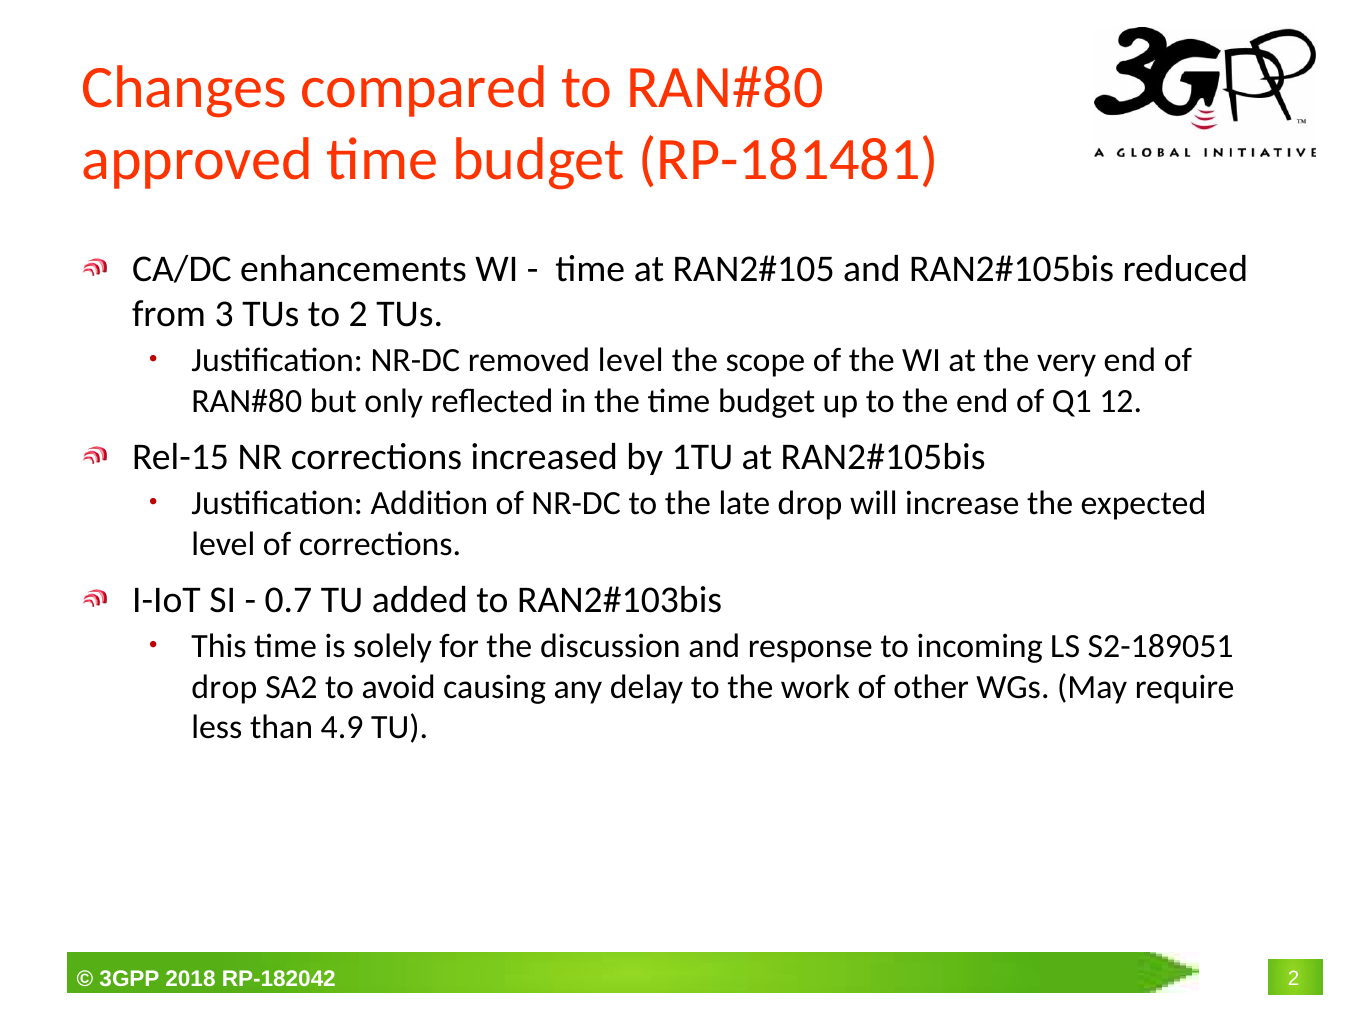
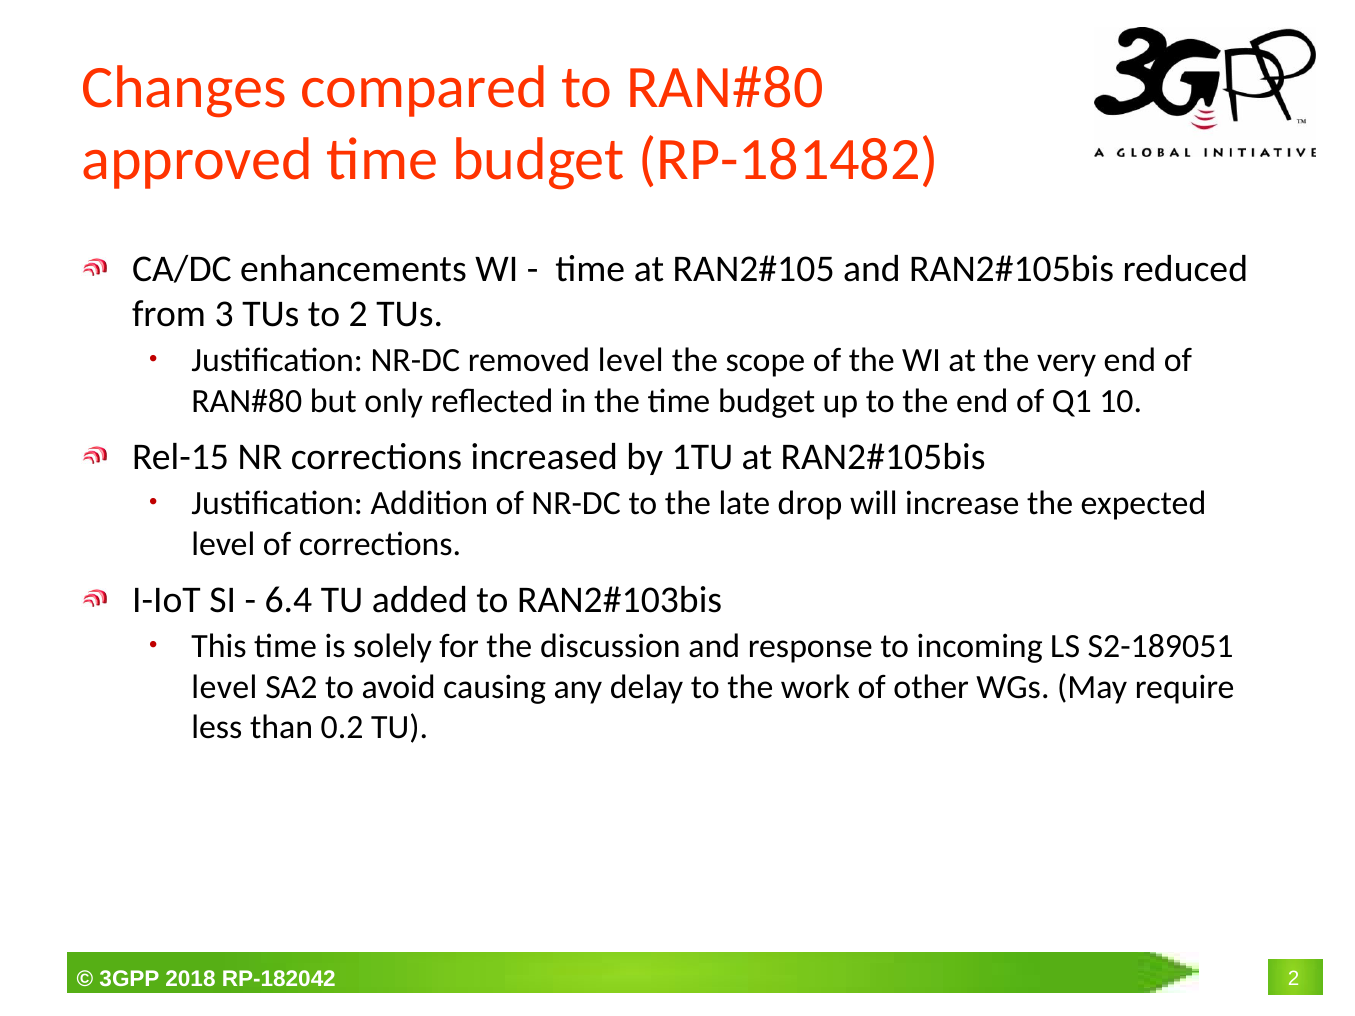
RP-181481: RP-181481 -> RP-181482 (789, 160)
12: 12 -> 10 (1121, 401)
0.7: 0.7 -> 6.4 (288, 600)
drop: drop -> level (224, 687)
4.9: 4.9 -> 0.2 (342, 728)
